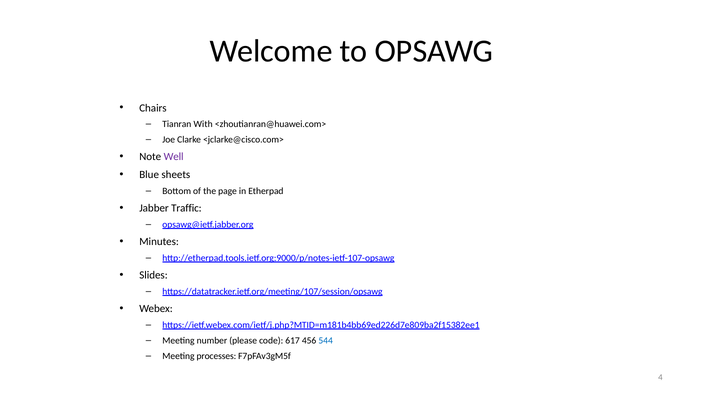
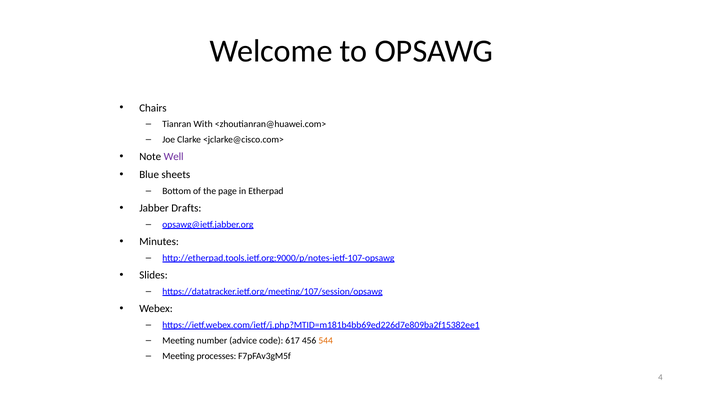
Traffic: Traffic -> Drafts (186, 208)
please: please -> advice (243, 341)
544 colour: blue -> orange (326, 341)
